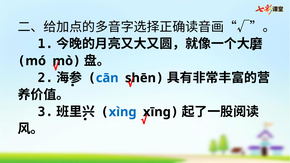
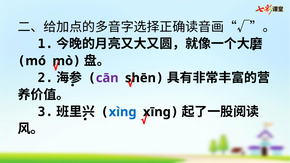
cān colour: blue -> purple (107, 78)
